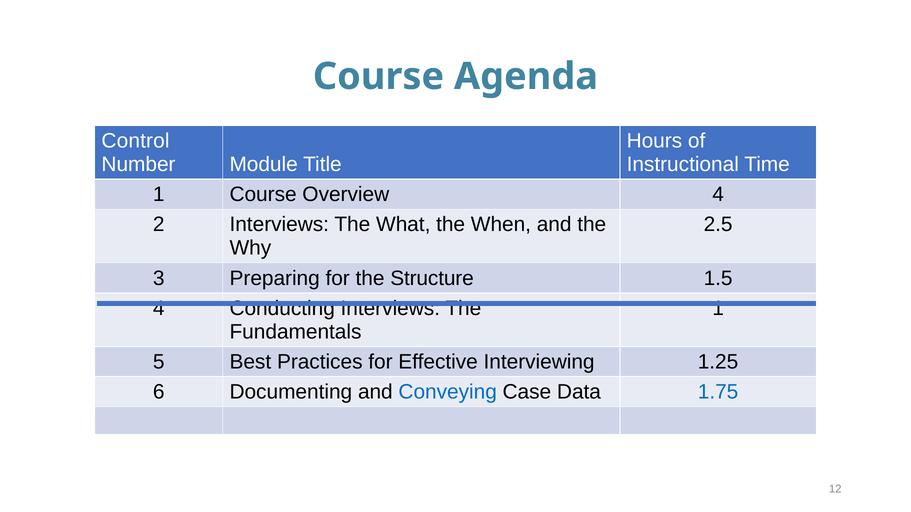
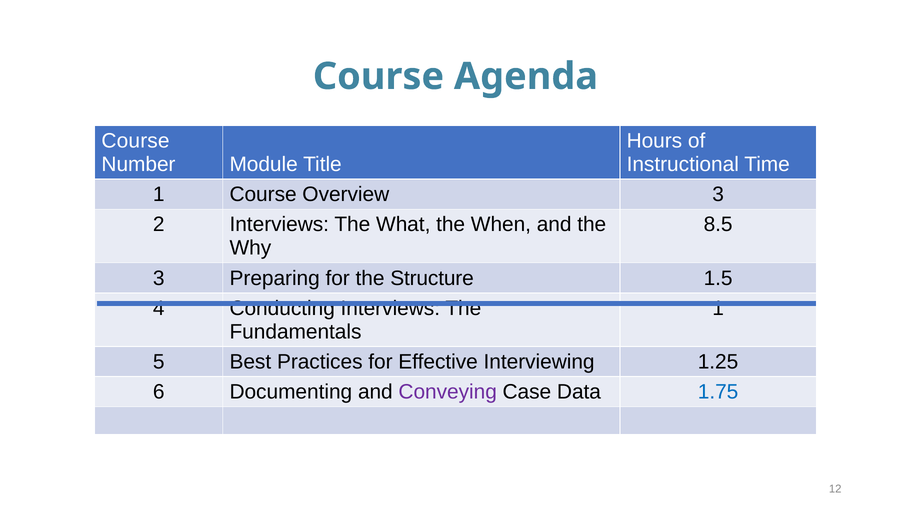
Control: Control -> Course (136, 141)
Overview 4: 4 -> 3 (718, 195)
2.5: 2.5 -> 8.5 (718, 225)
Conveying colour: blue -> purple (448, 392)
